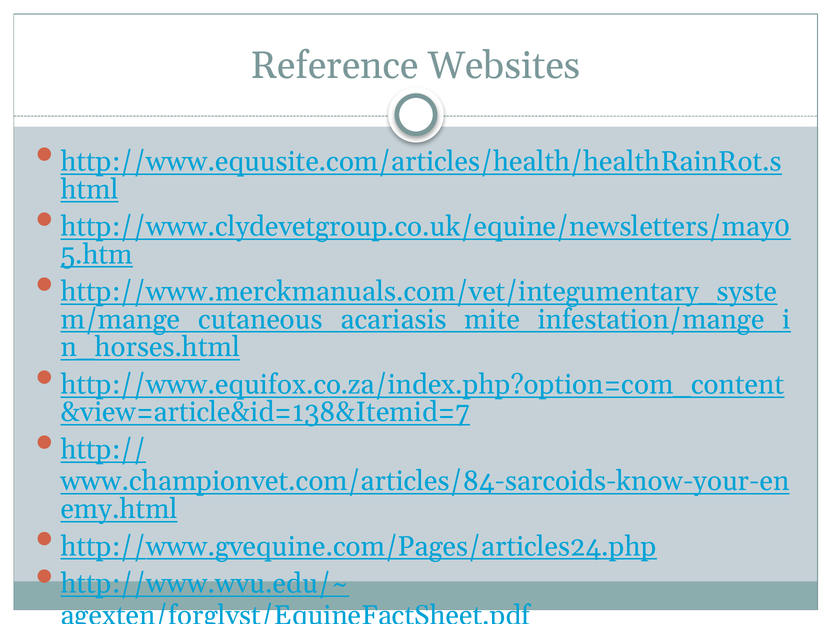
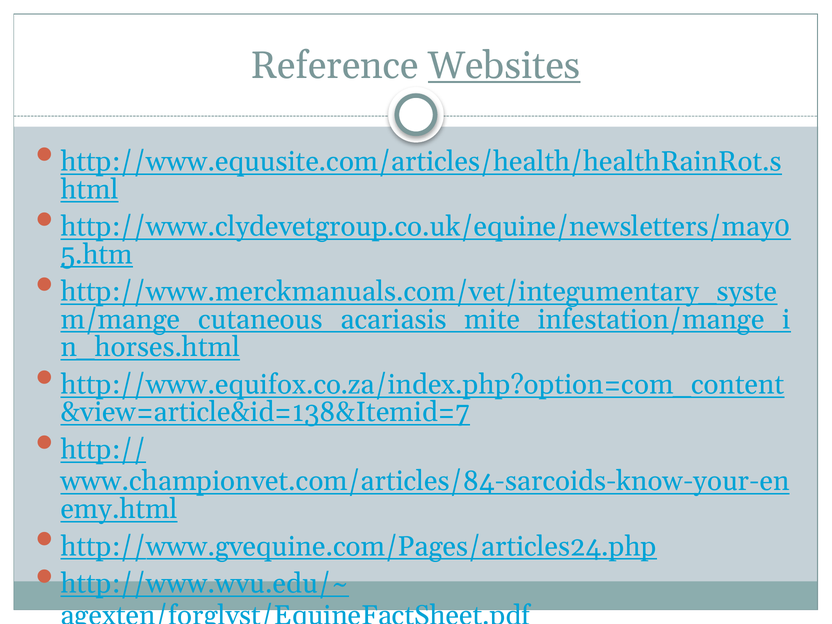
Websites underline: none -> present (504, 66)
